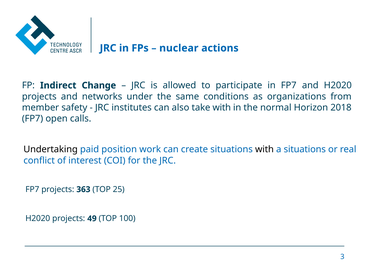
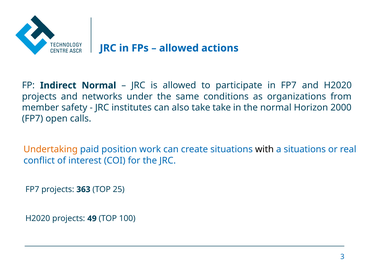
nuclear: nuclear -> allowed (179, 48)
Indirect Change: Change -> Normal (99, 85)
take with: with -> take (222, 107)
2018: 2018 -> 2000 (341, 107)
Undertaking colour: black -> orange (51, 149)
